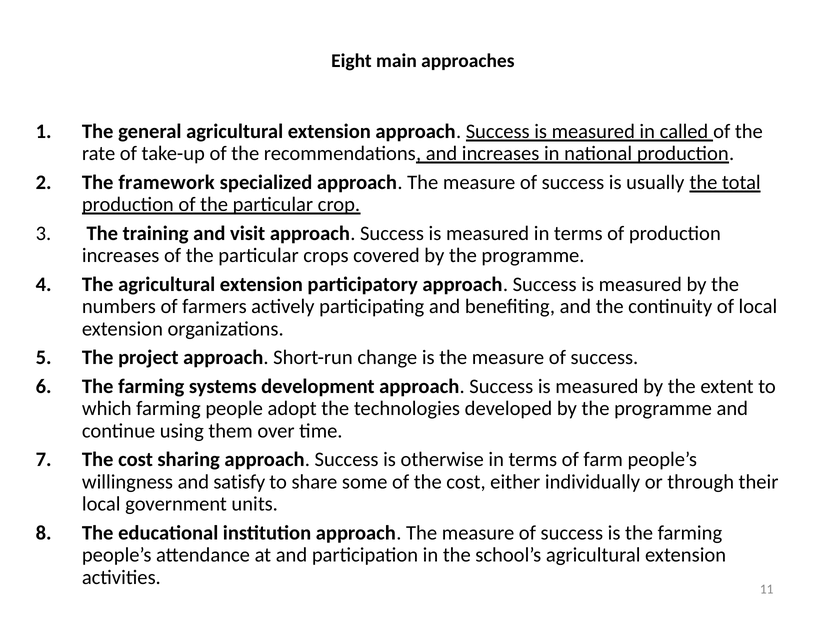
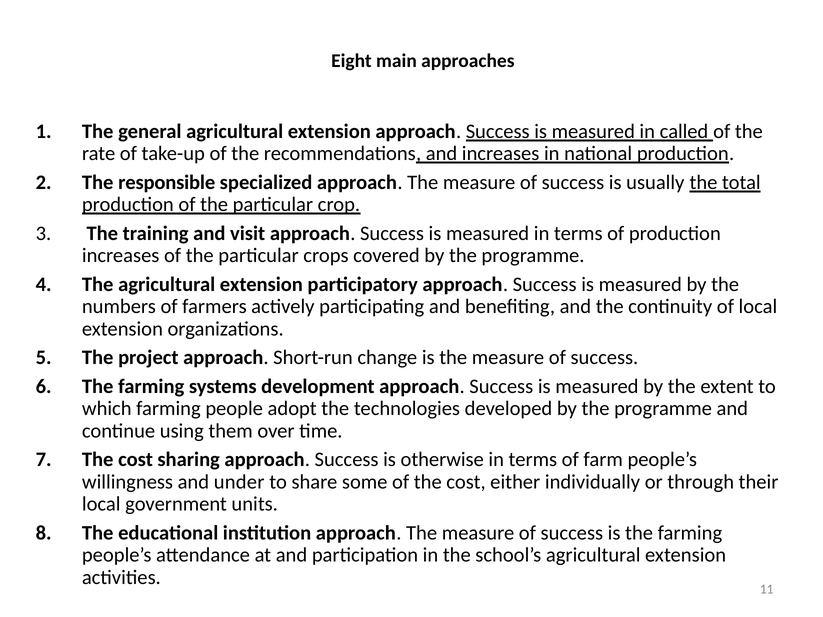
framework: framework -> responsible (167, 183)
satisfy: satisfy -> under (239, 482)
